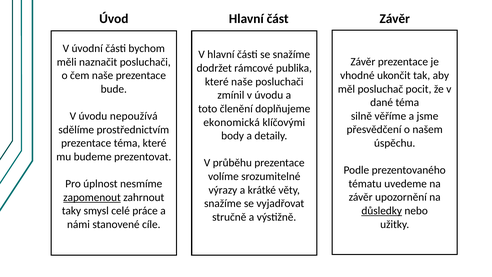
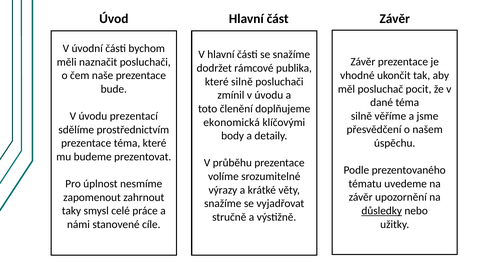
které naše: naše -> silně (242, 82)
nepoužívá: nepoužívá -> prezentací (134, 116)
zapomenout underline: present -> none (92, 197)
